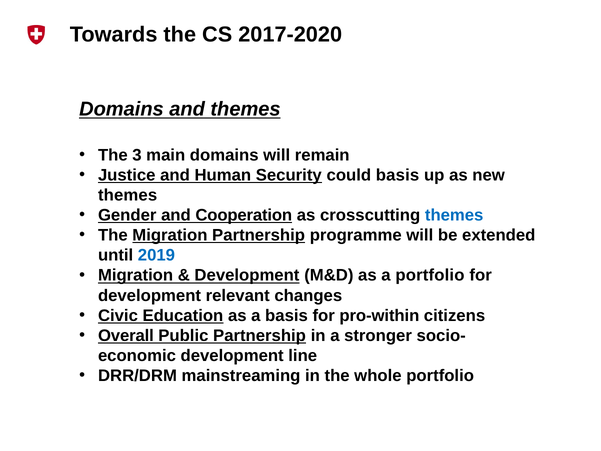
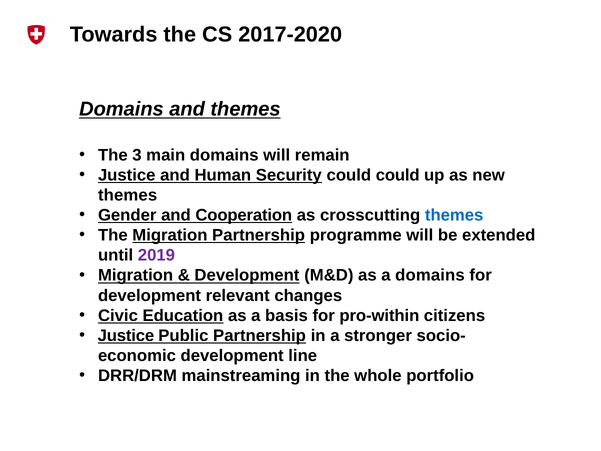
could basis: basis -> could (398, 175)
2019 colour: blue -> purple (156, 255)
a portfolio: portfolio -> domains (430, 275)
Overall: Overall -> Justice (126, 335)
